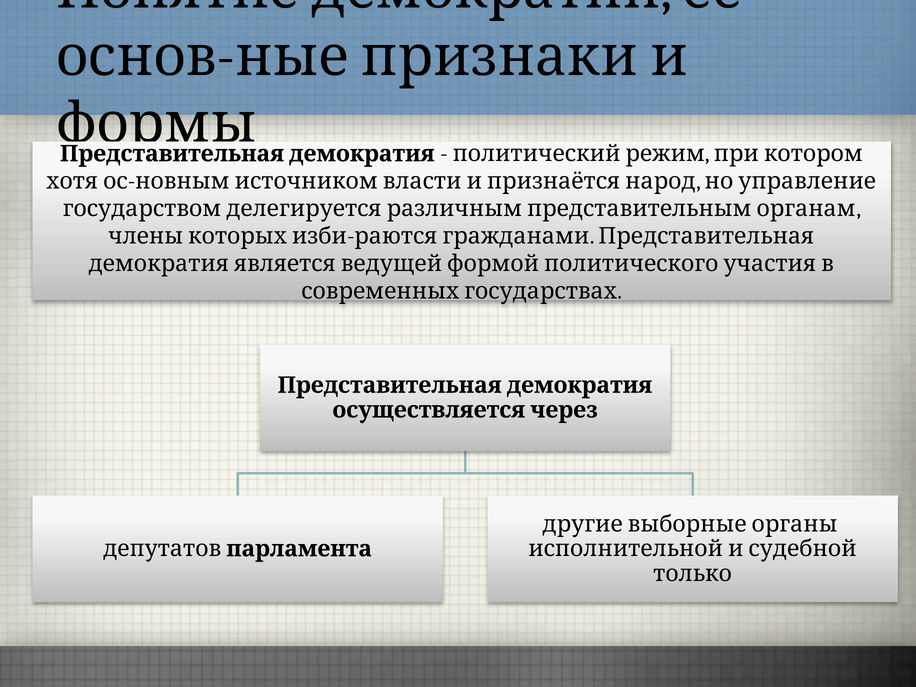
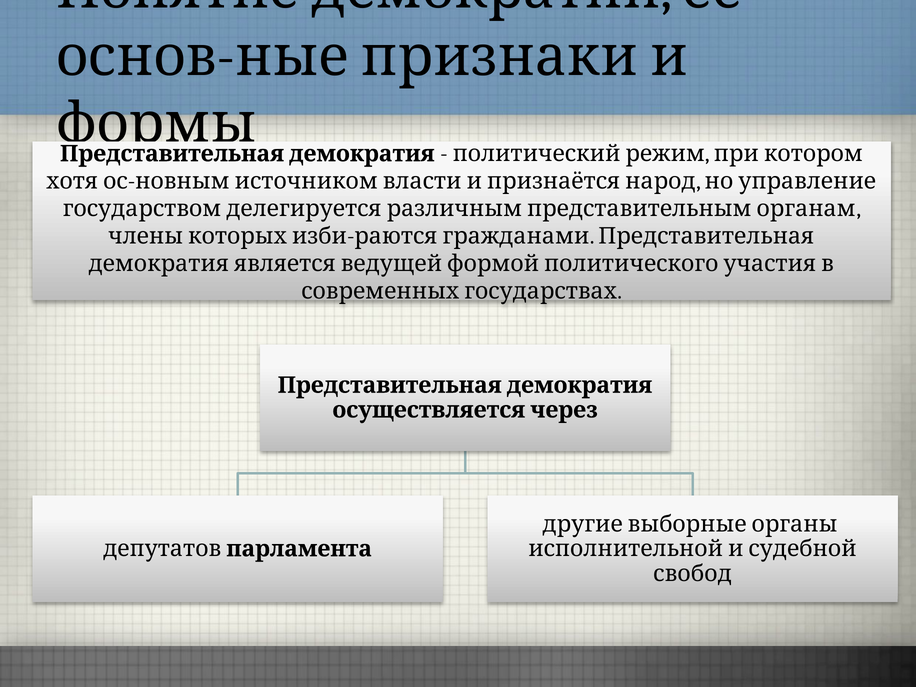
только: только -> свобод (693, 573)
